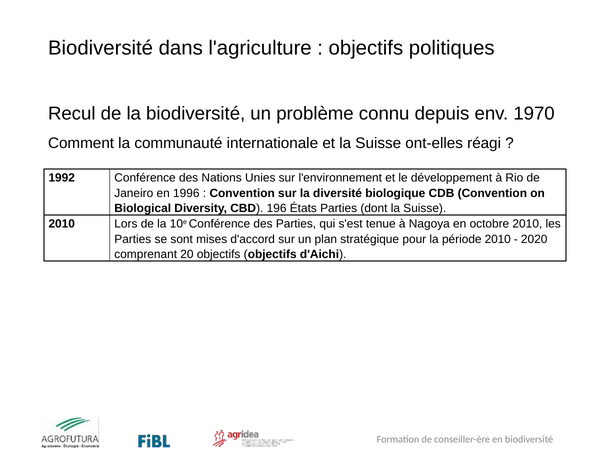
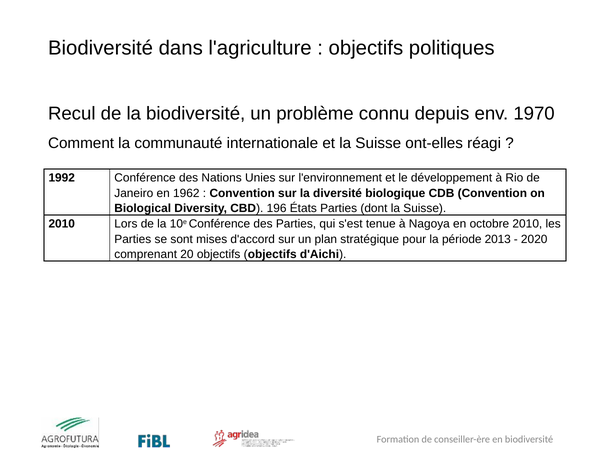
1996: 1996 -> 1962 (186, 193)
période 2010: 2010 -> 2013 (498, 239)
